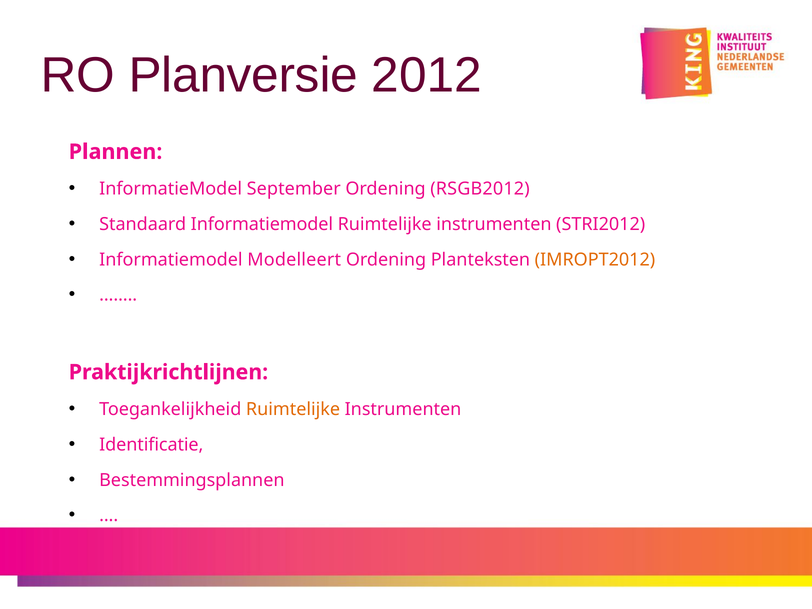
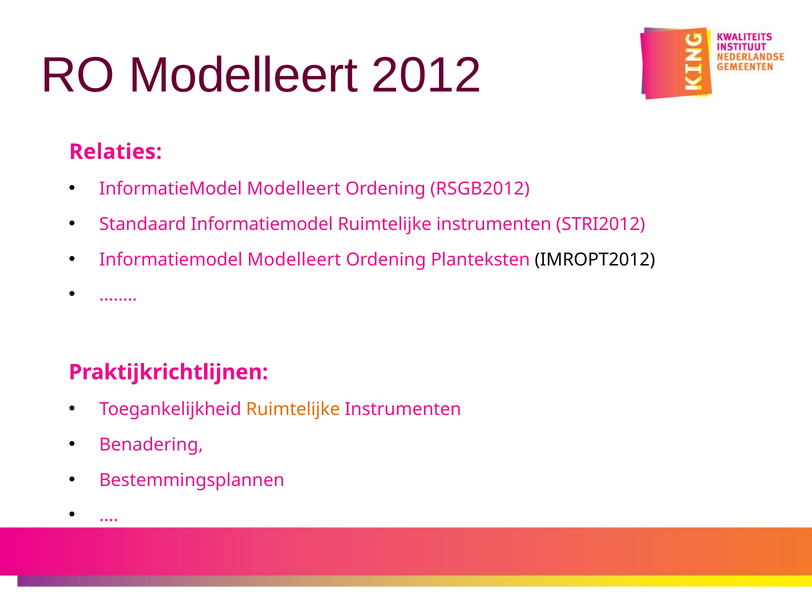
RO Planversie: Planversie -> Modelleert (243, 75)
Plannen: Plannen -> Relaties (115, 152)
September: September -> Modelleert (294, 189)
IMROPT2012 colour: orange -> black (595, 260)
Identificatie: Identificatie -> Benadering (151, 445)
